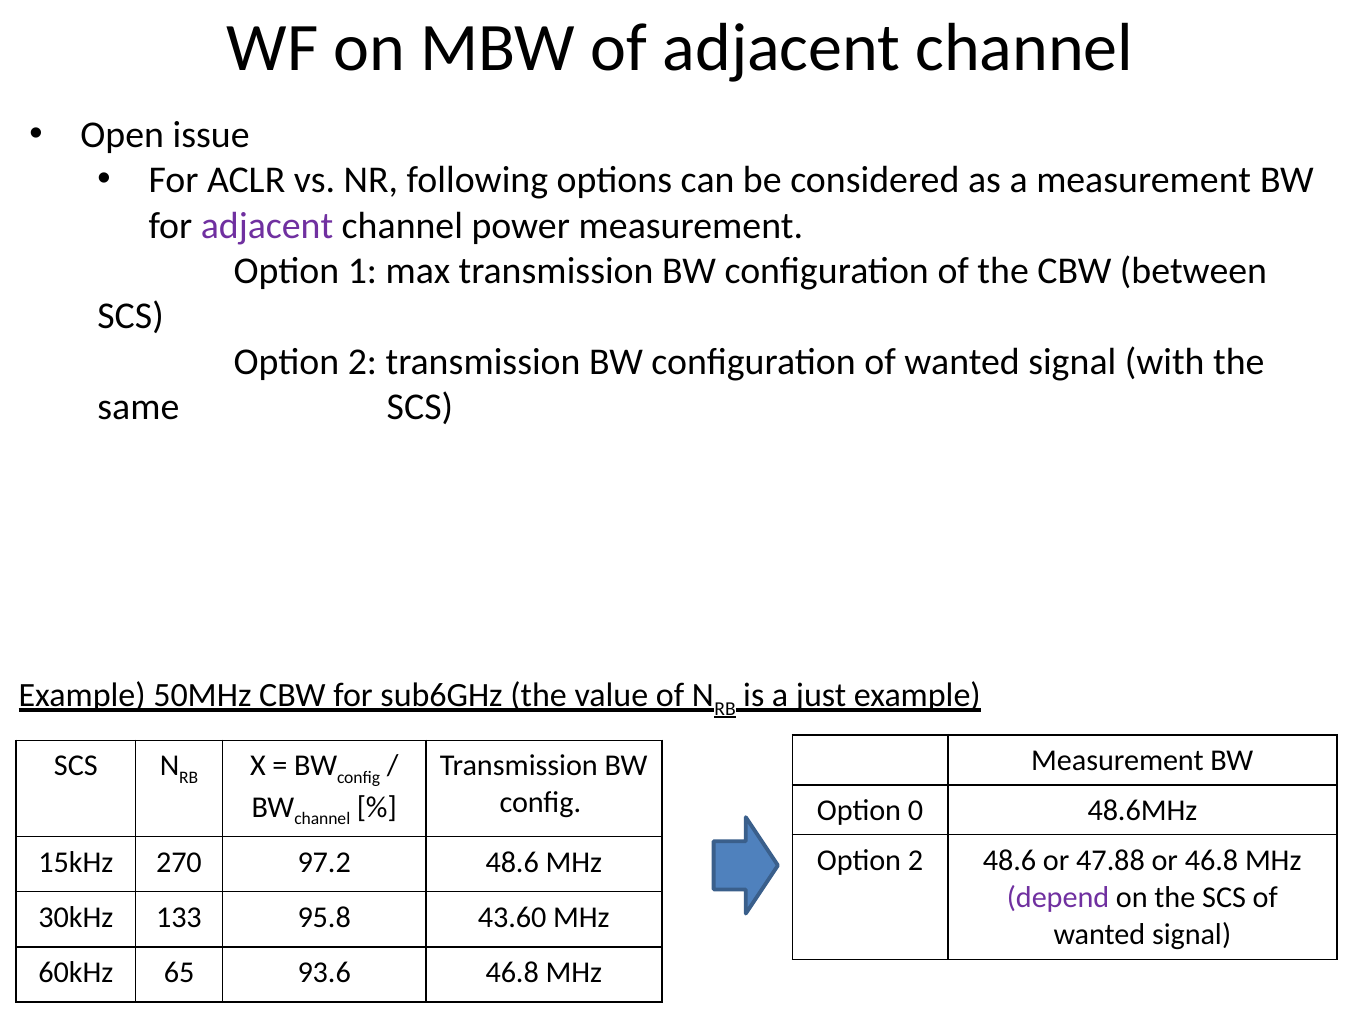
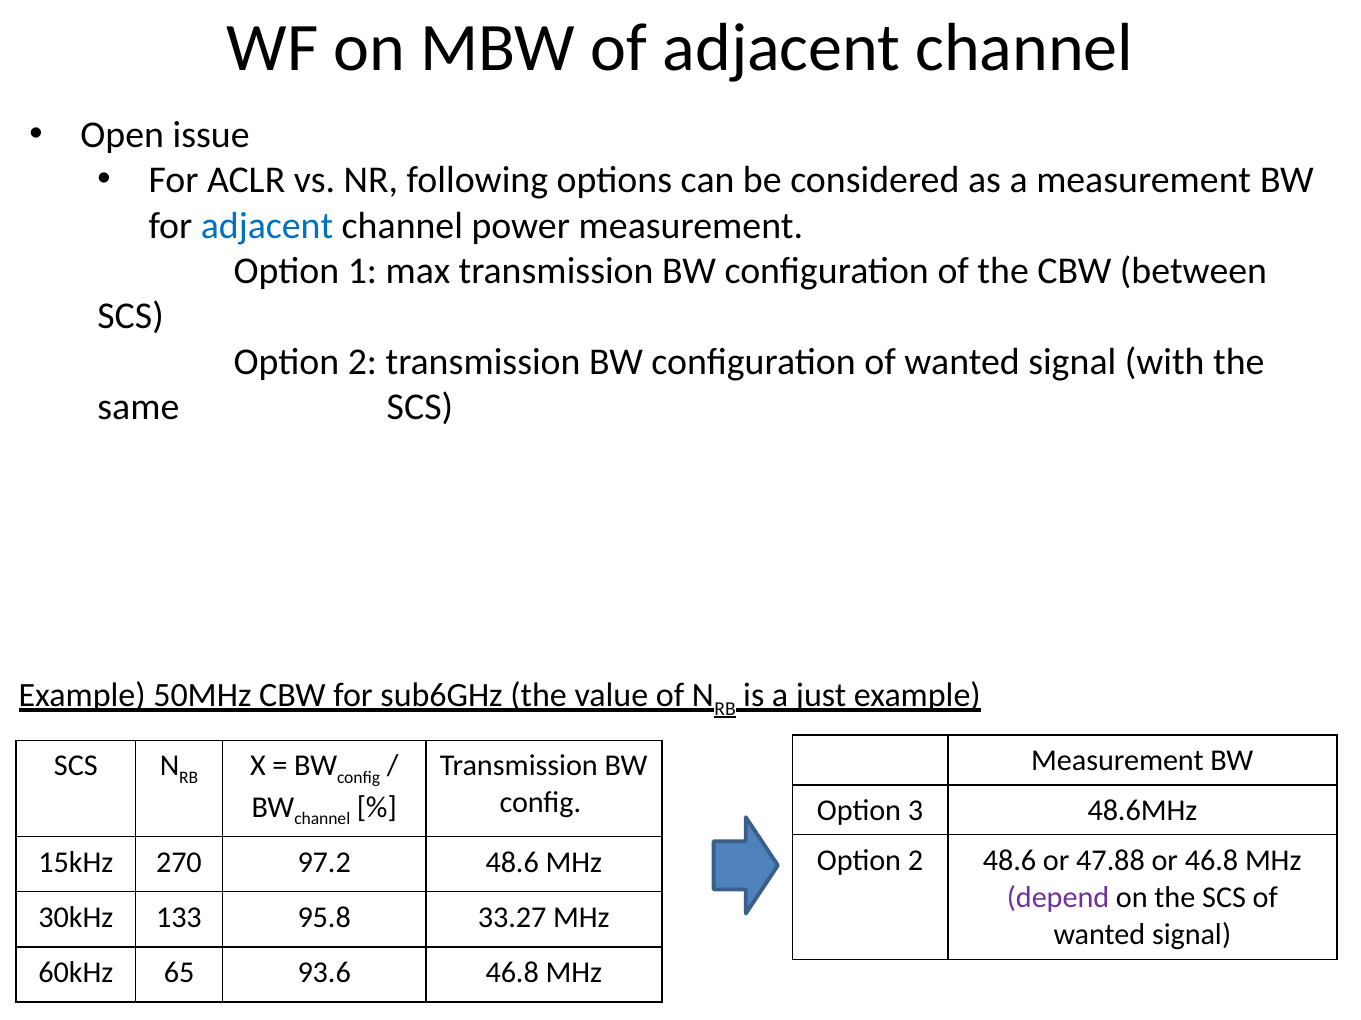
adjacent colour: purple -> blue (267, 226)
0: 0 -> 3 (915, 811)
43.60: 43.60 -> 33.27 (512, 918)
